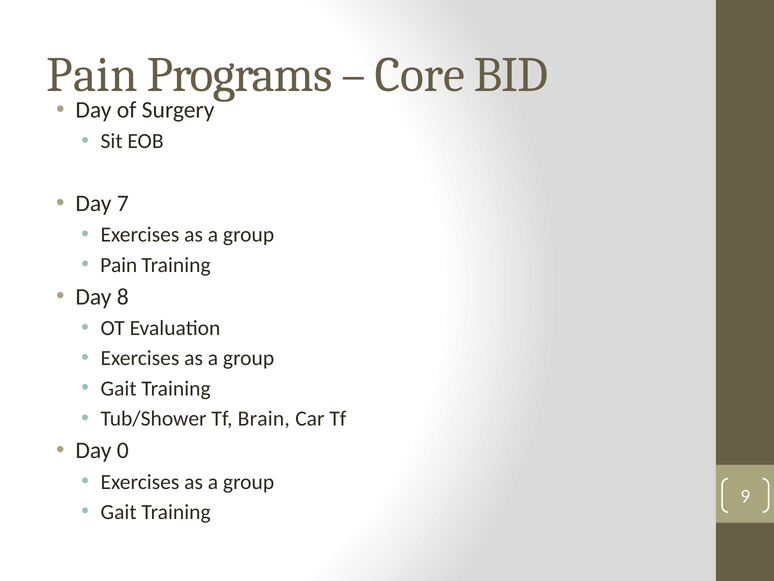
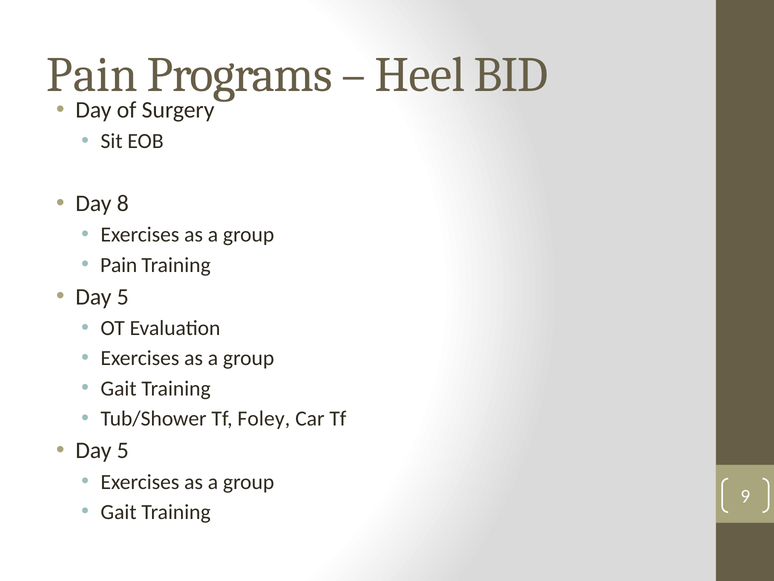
Core: Core -> Heel (420, 75)
7: 7 -> 8 (123, 203)
8: 8 -> 5 (123, 297)
Brain: Brain -> Foley (264, 418)
0: 0 -> 5 (123, 450)
